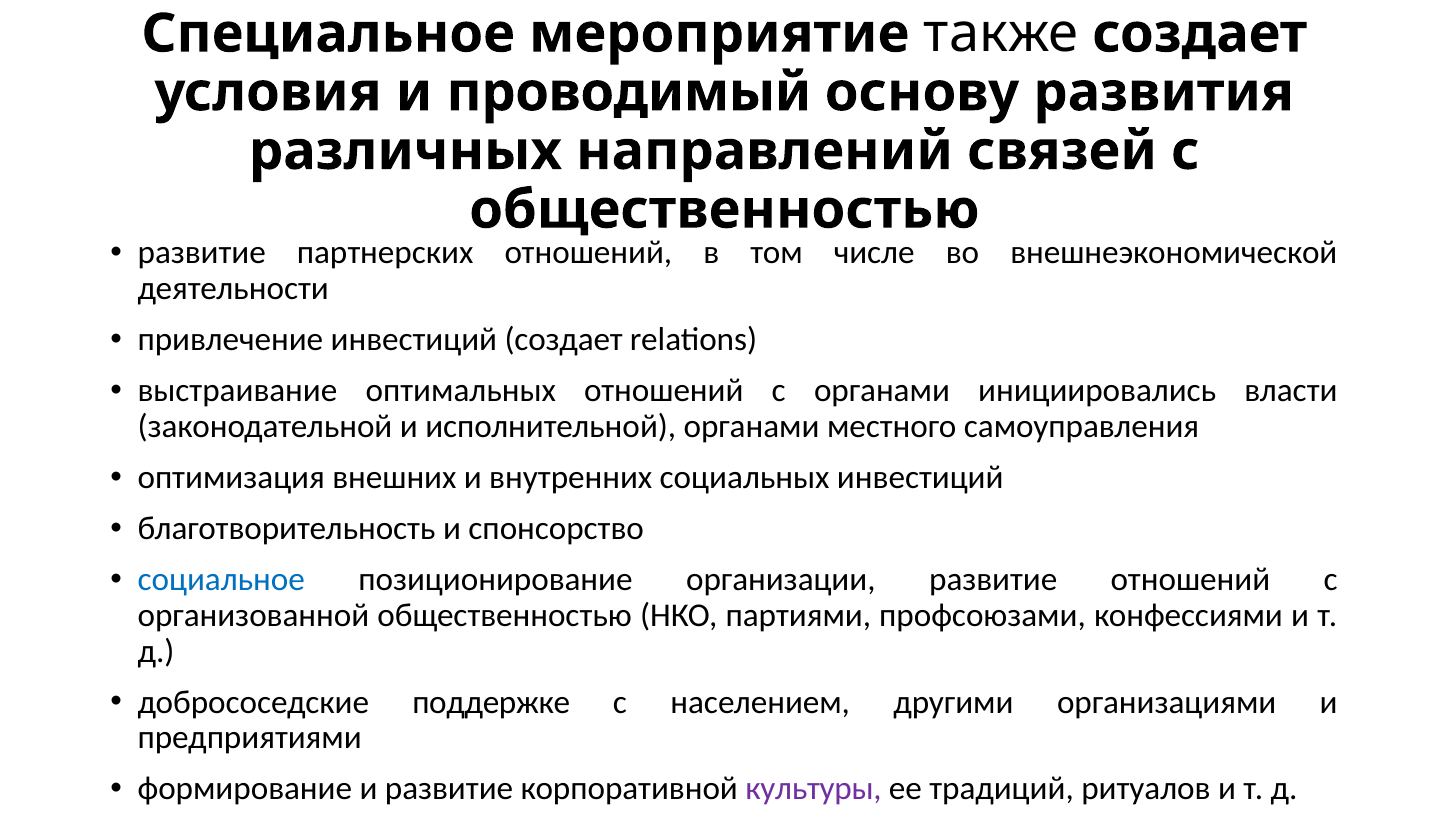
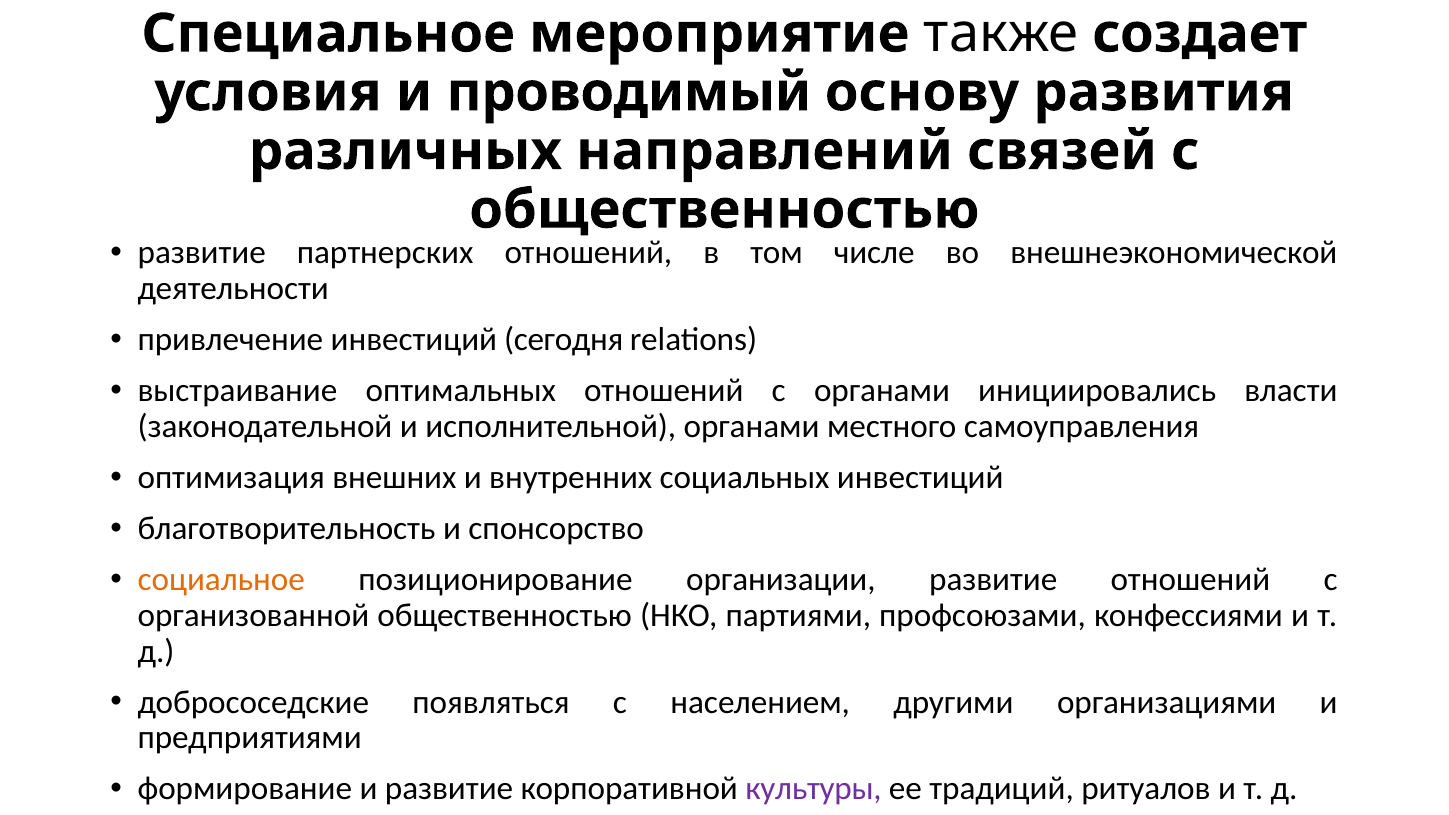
инвестиций создает: создает -> сегодня (564, 340)
социальное colour: blue -> orange (221, 579)
поддержке: поддержке -> появляться (491, 702)
